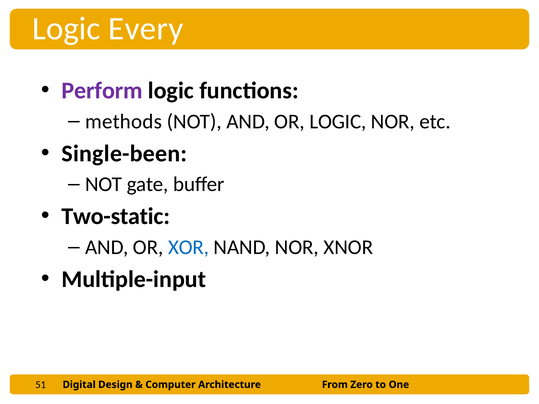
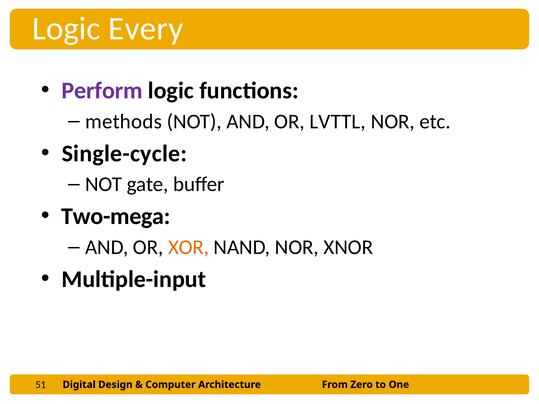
OR LOGIC: LOGIC -> LVTTL (338, 122)
Single-been: Single-been -> Single-cycle (124, 154)
Two-static: Two-static -> Two-mega (116, 216)
XOR colour: blue -> orange (189, 247)
